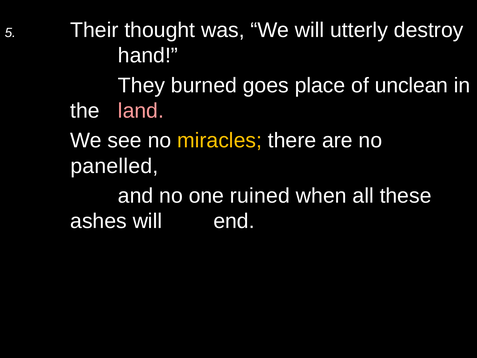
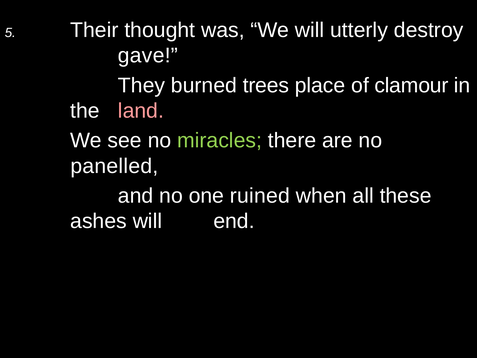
hand: hand -> gave (148, 56)
goes: goes -> trees (266, 85)
unclean: unclean -> clamour (411, 85)
miracles colour: yellow -> light green (220, 140)
